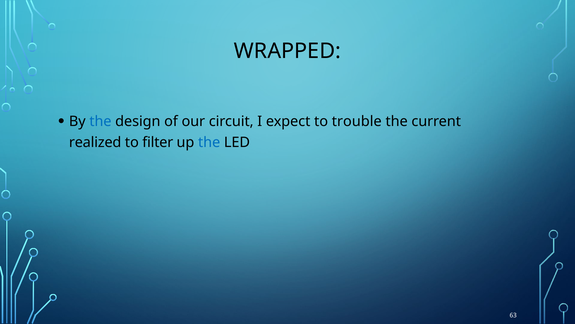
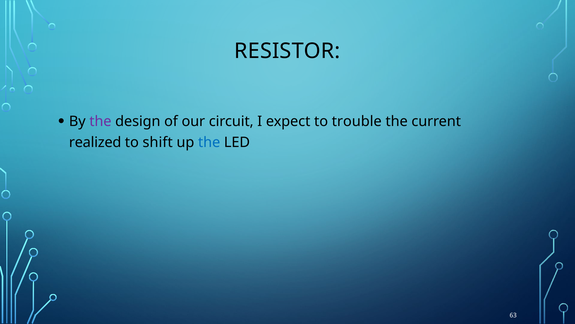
WRAPPED: WRAPPED -> RESISTOR (287, 51)
the colour: blue -> purple (100, 121)
filter: filter -> shift (158, 142)
